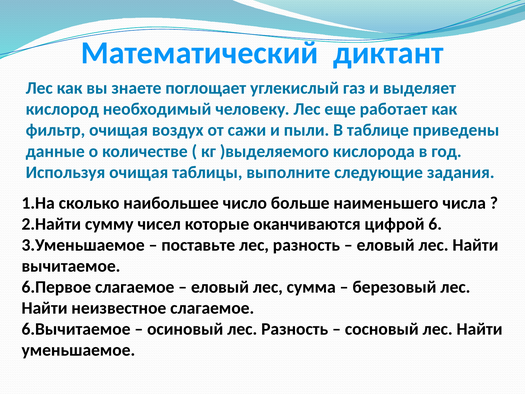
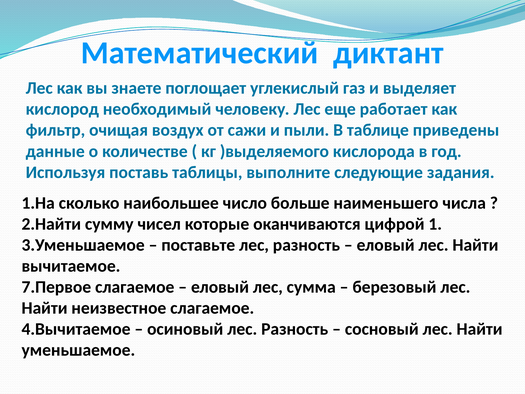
Используя очищая: очищая -> поставь (139, 172)
6: 6 -> 1 (435, 224)
6.Первое: 6.Первое -> 7.Первое (56, 287)
6.Вычитаемое: 6.Вычитаемое -> 4.Вычитаемое (76, 329)
